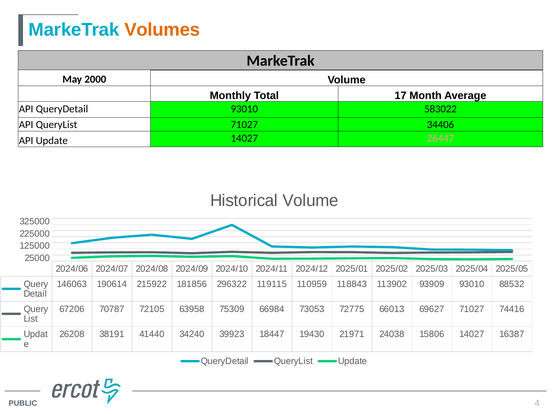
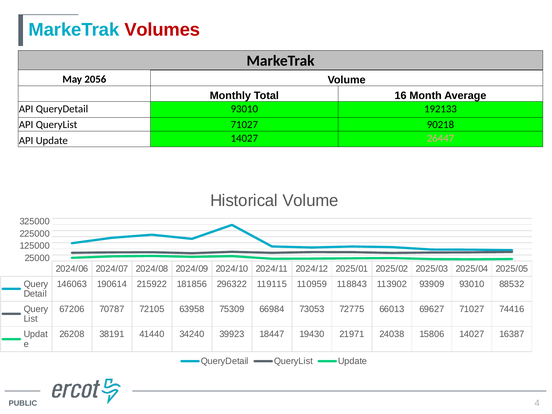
Volumes colour: orange -> red (162, 30)
2000: 2000 -> 2056 (95, 79)
17: 17 -> 16 (401, 96)
583022: 583022 -> 192133 (440, 109)
34406: 34406 -> 90218 (440, 125)
